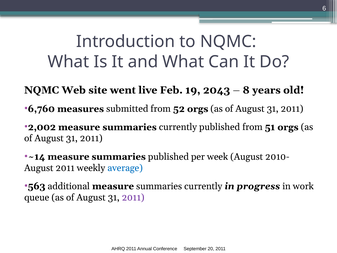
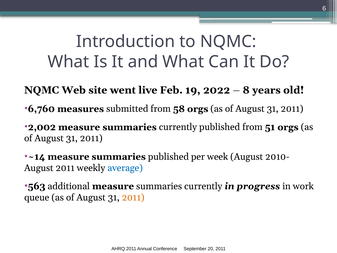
2043: 2043 -> 2022 (217, 90)
52: 52 -> 58 (179, 109)
2011 colour: purple -> orange (133, 197)
